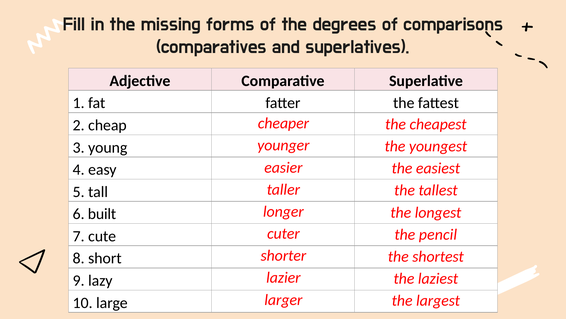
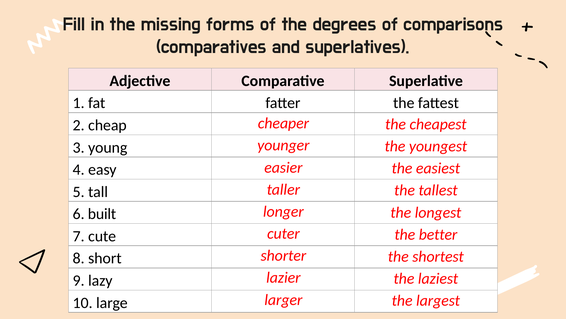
pencil: pencil -> better (438, 234)
